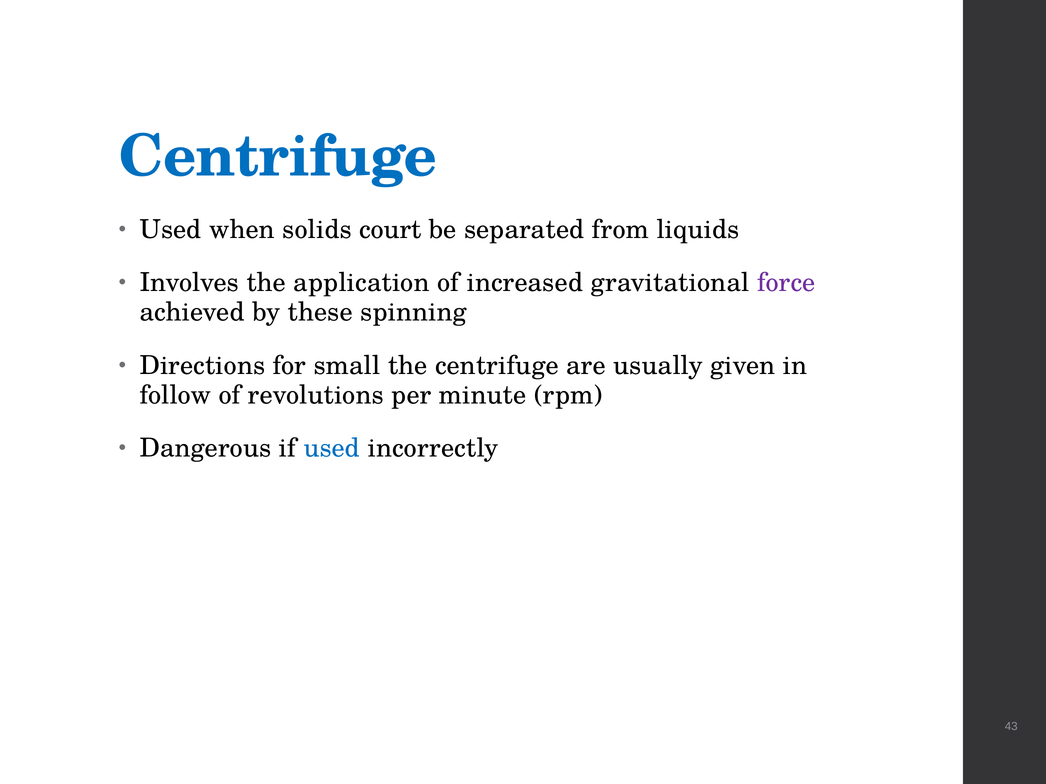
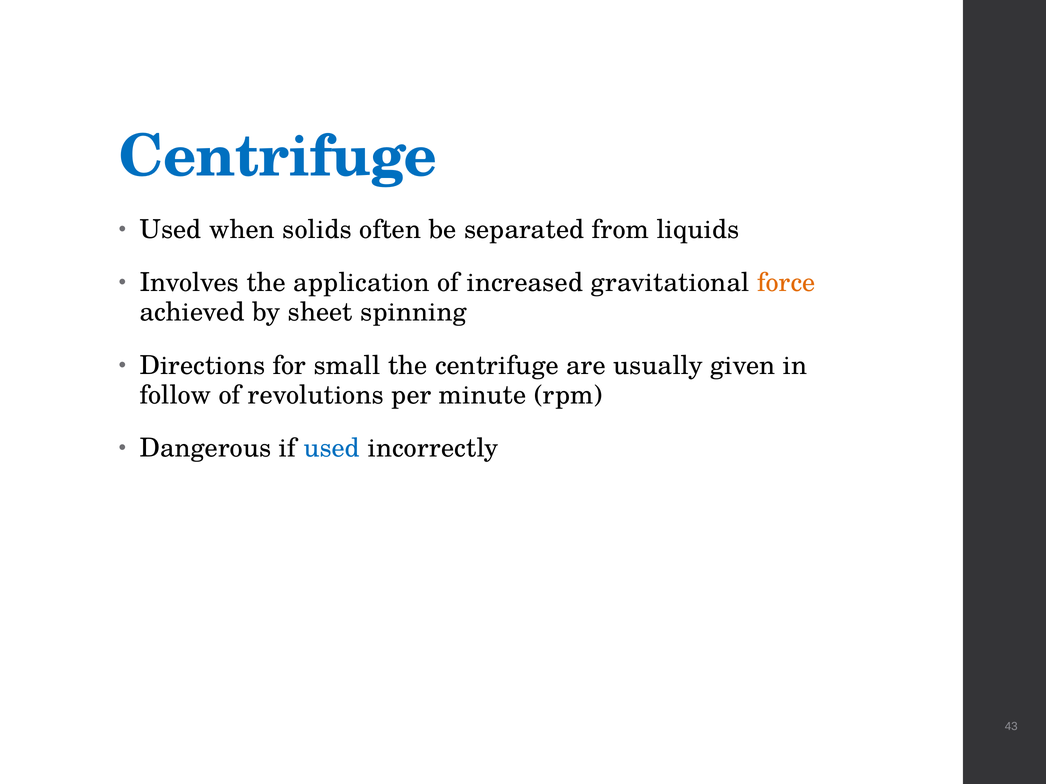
court: court -> often (390, 230)
force colour: purple -> orange (786, 283)
these: these -> sheet (320, 313)
